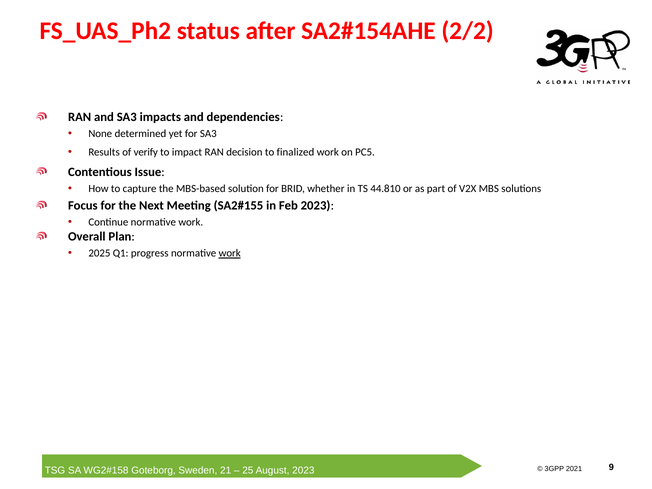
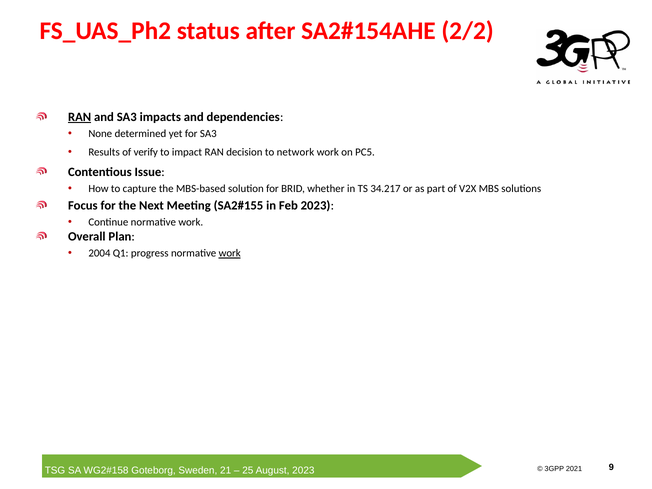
RAN underline: none -> present (80, 117)
finalized: finalized -> network (295, 152)
44.810: 44.810 -> 34.217 (385, 189)
2025: 2025 -> 2004 (99, 253)
